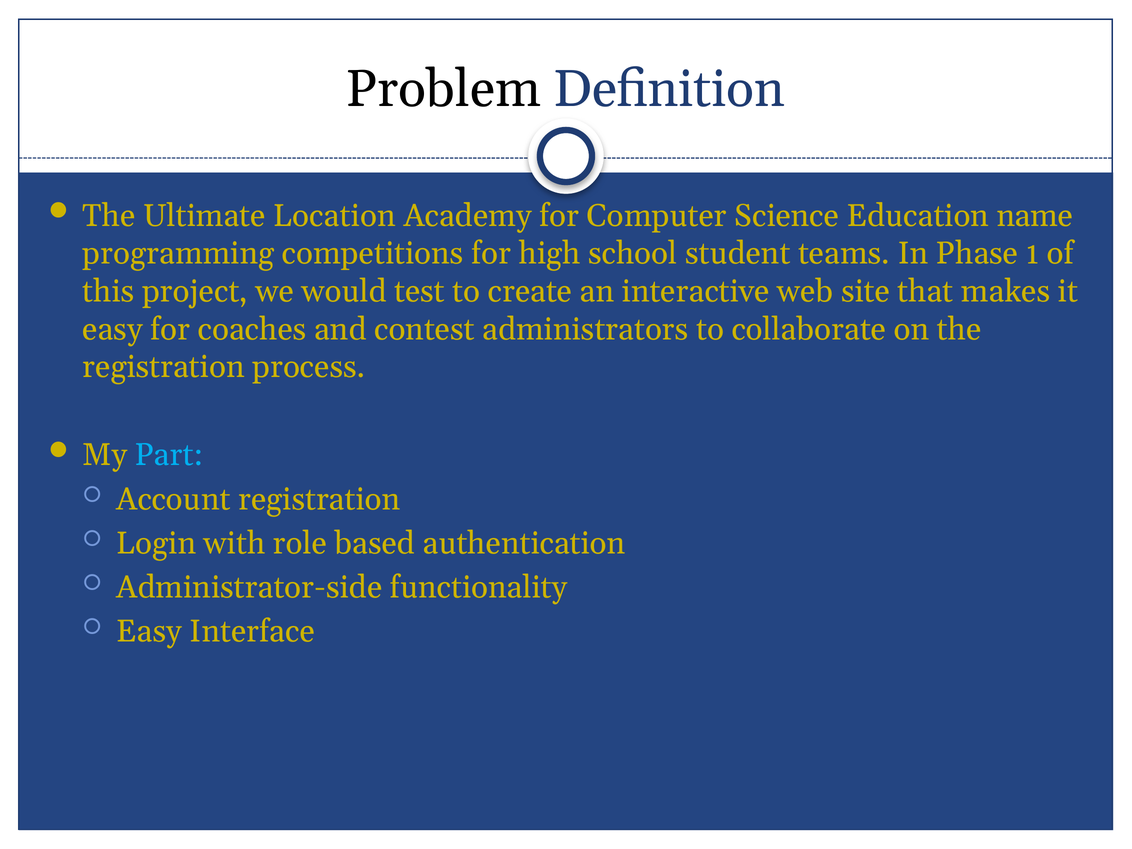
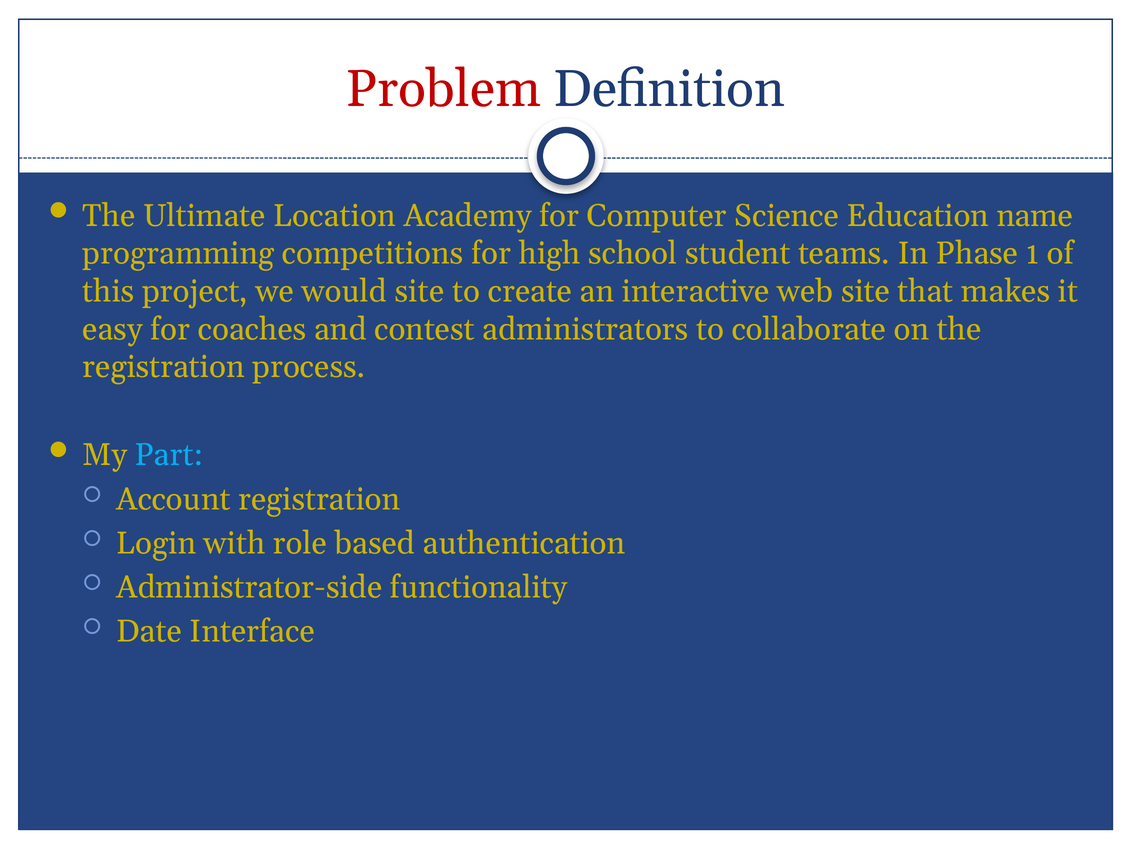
Problem colour: black -> red (443, 89)
would test: test -> site (419, 291)
Easy: Easy -> Date (149, 631)
